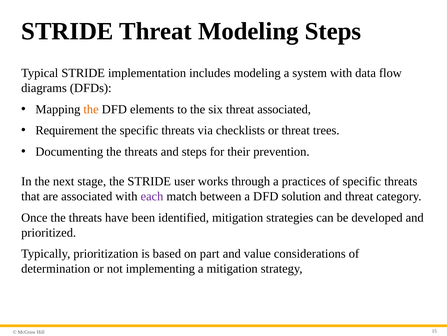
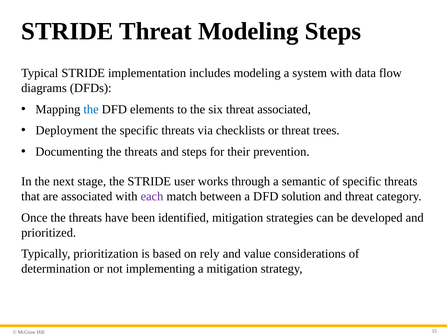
the colour: orange -> blue (91, 109)
Requirement: Requirement -> Deployment (67, 130)
practices: practices -> semantic (304, 181)
part: part -> rely (210, 253)
